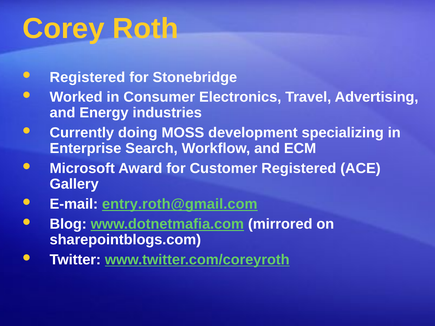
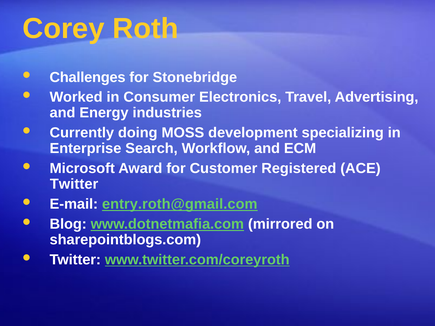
Registered: Registered -> Challenges (88, 77)
Gallery: Gallery -> Twitter (74, 184)
